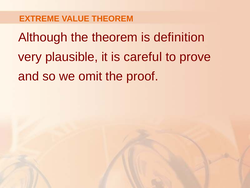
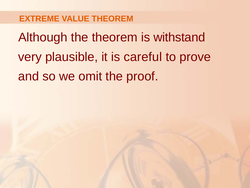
definition: definition -> withstand (179, 37)
